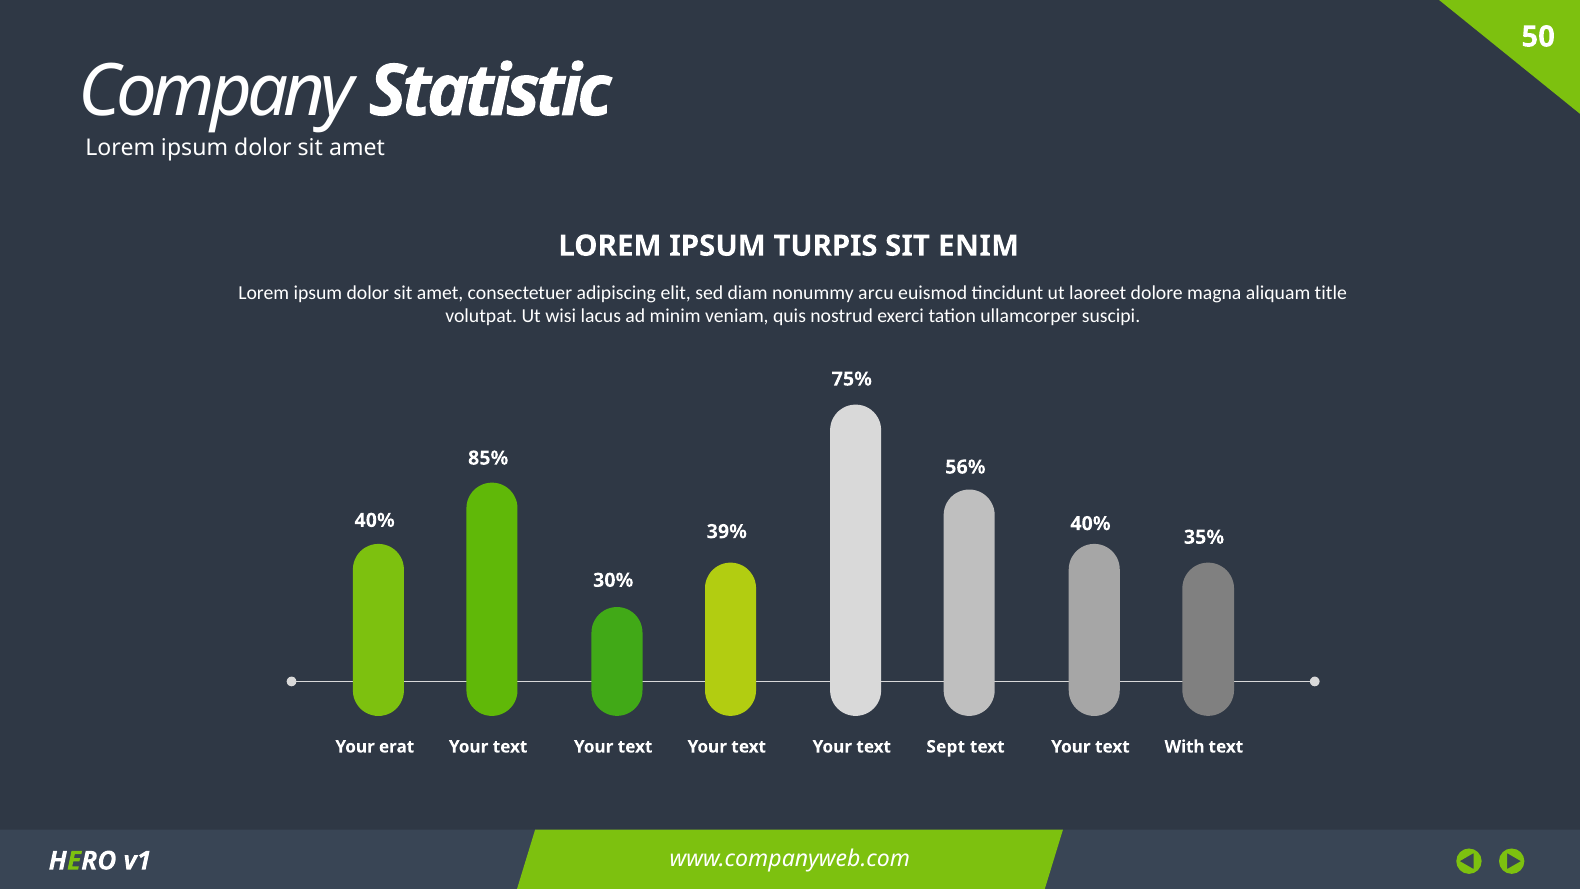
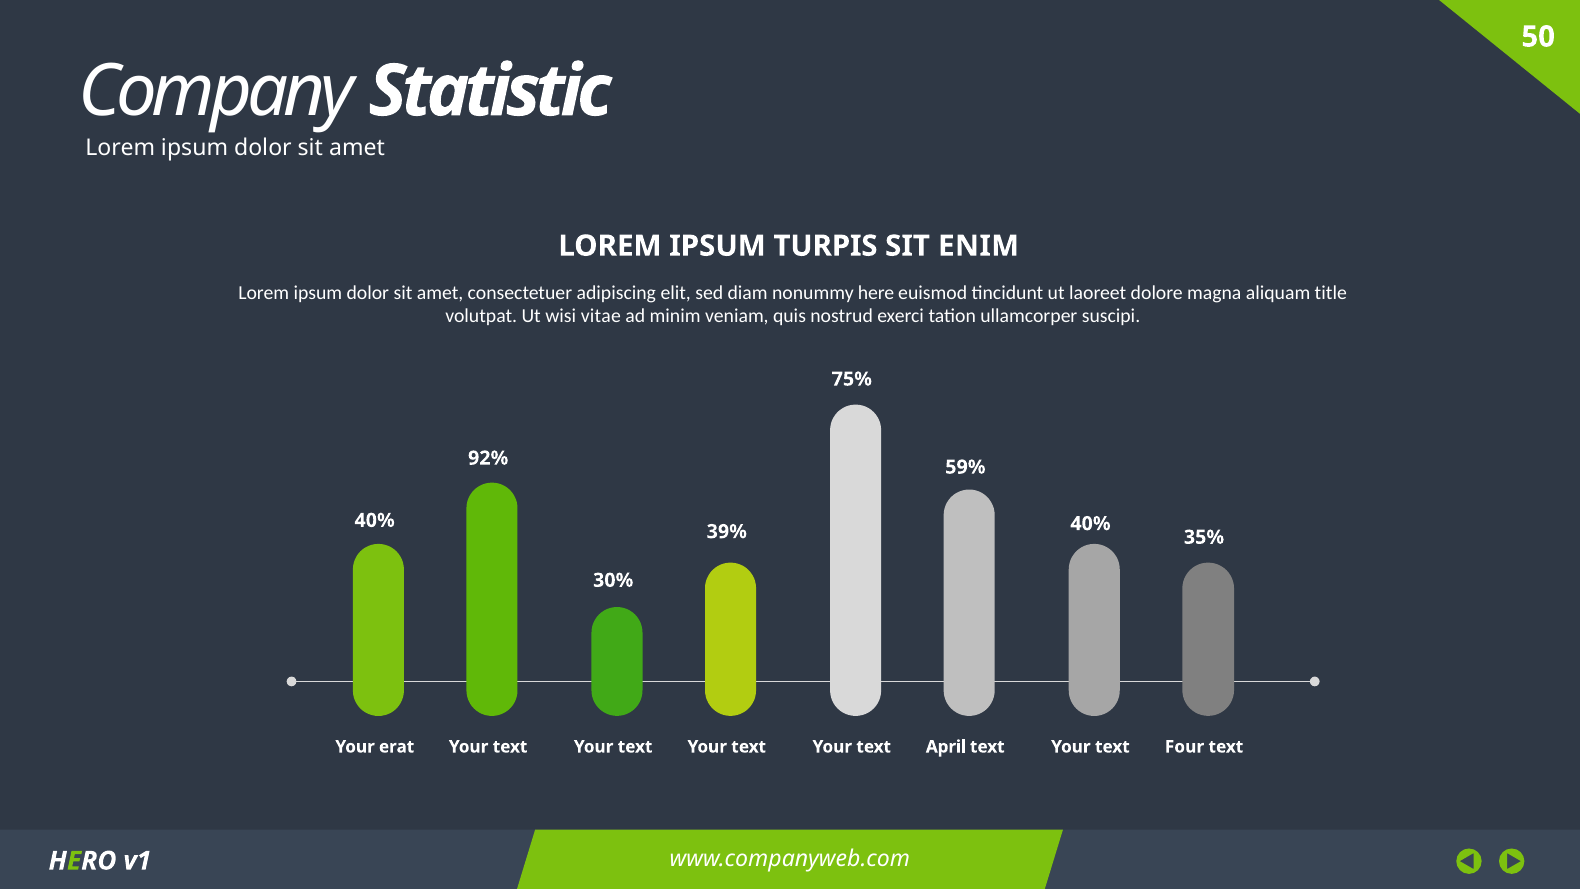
arcu: arcu -> here (876, 293)
lacus: lacus -> vitae (601, 316)
85%: 85% -> 92% (488, 458)
56%: 56% -> 59% (965, 467)
Sept: Sept -> April (946, 747)
With: With -> Four (1184, 747)
